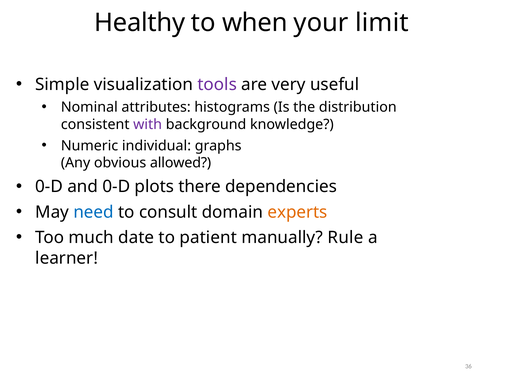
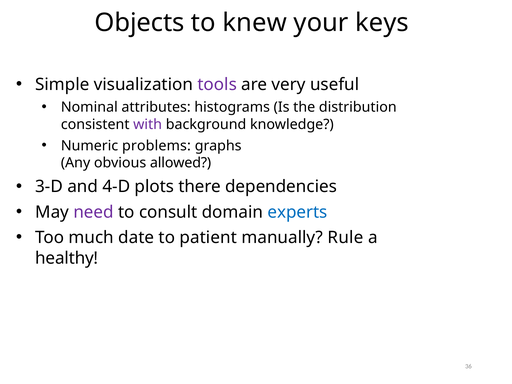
Healthy: Healthy -> Objects (140, 23)
when: when -> knew (255, 23)
limit: limit -> keys (382, 23)
individual: individual -> problems (156, 146)
0-D: 0-D -> 3-D (49, 187)
and 0-D: 0-D -> 4-D (116, 187)
need colour: blue -> purple (94, 212)
experts colour: orange -> blue (297, 212)
learner: learner -> healthy (67, 258)
